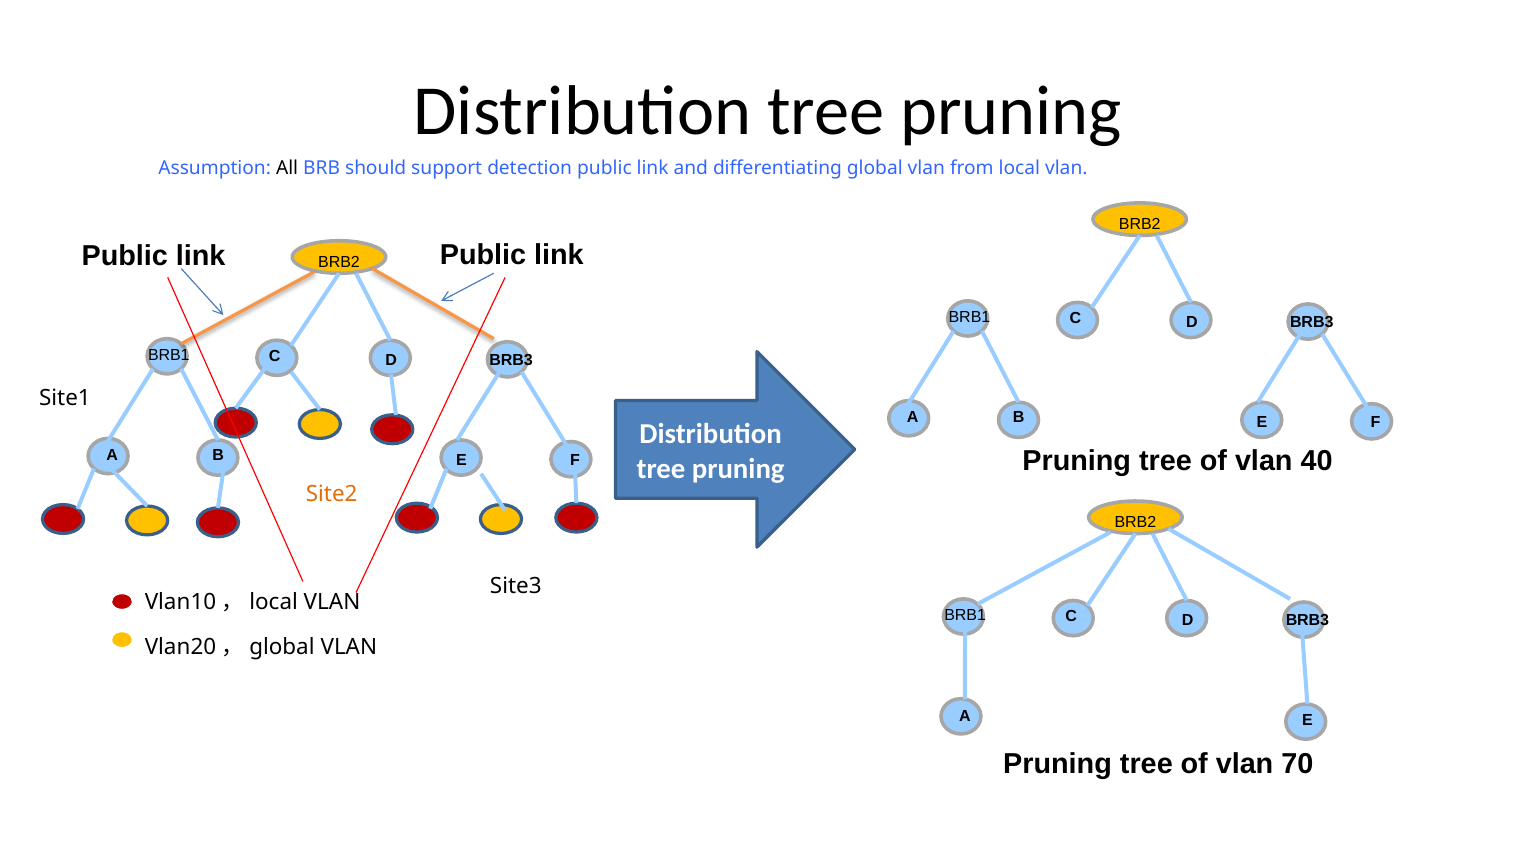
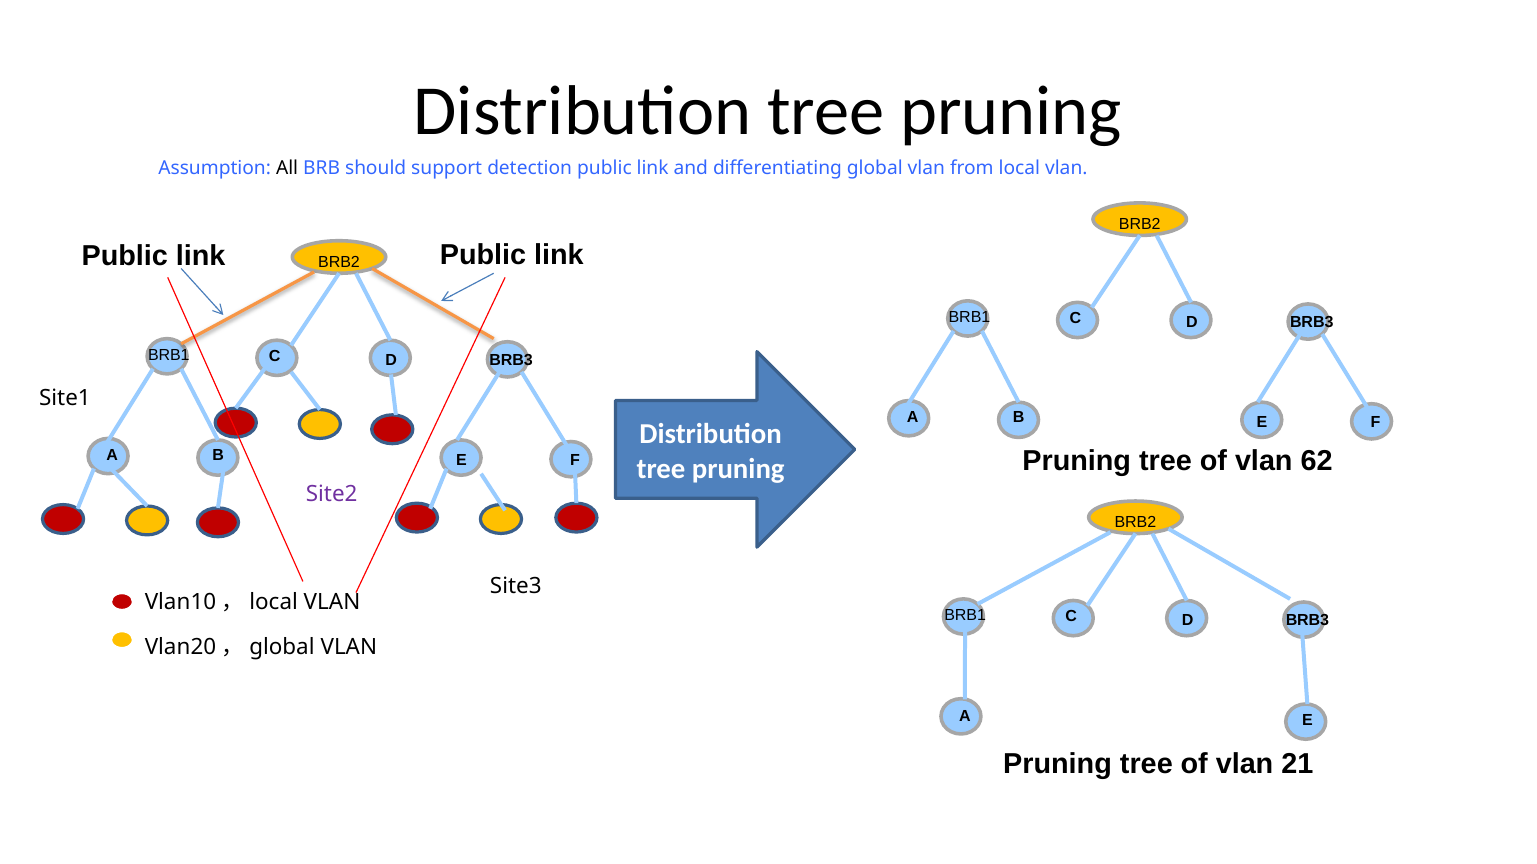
40: 40 -> 62 (1317, 461)
Site2 colour: orange -> purple (332, 495)
70: 70 -> 21 (1297, 765)
